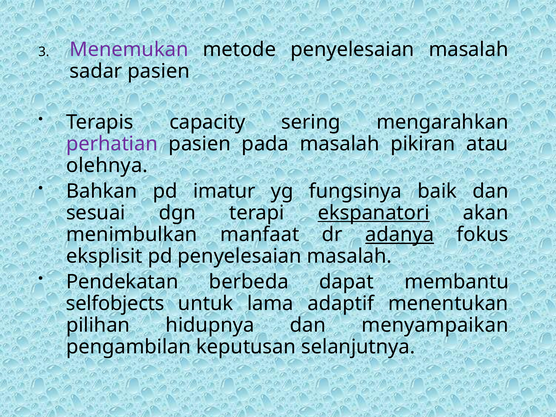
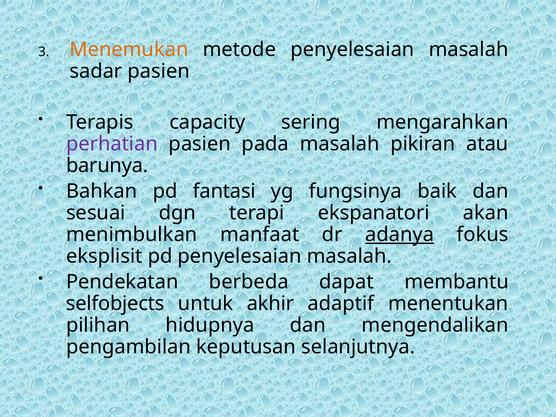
Menemukan colour: purple -> orange (129, 50)
olehnya: olehnya -> barunya (107, 166)
imatur: imatur -> fantasi (224, 191)
ekspanatori underline: present -> none (374, 213)
lama: lama -> akhir (270, 304)
menyampaikan: menyampaikan -> mengendalikan (435, 325)
